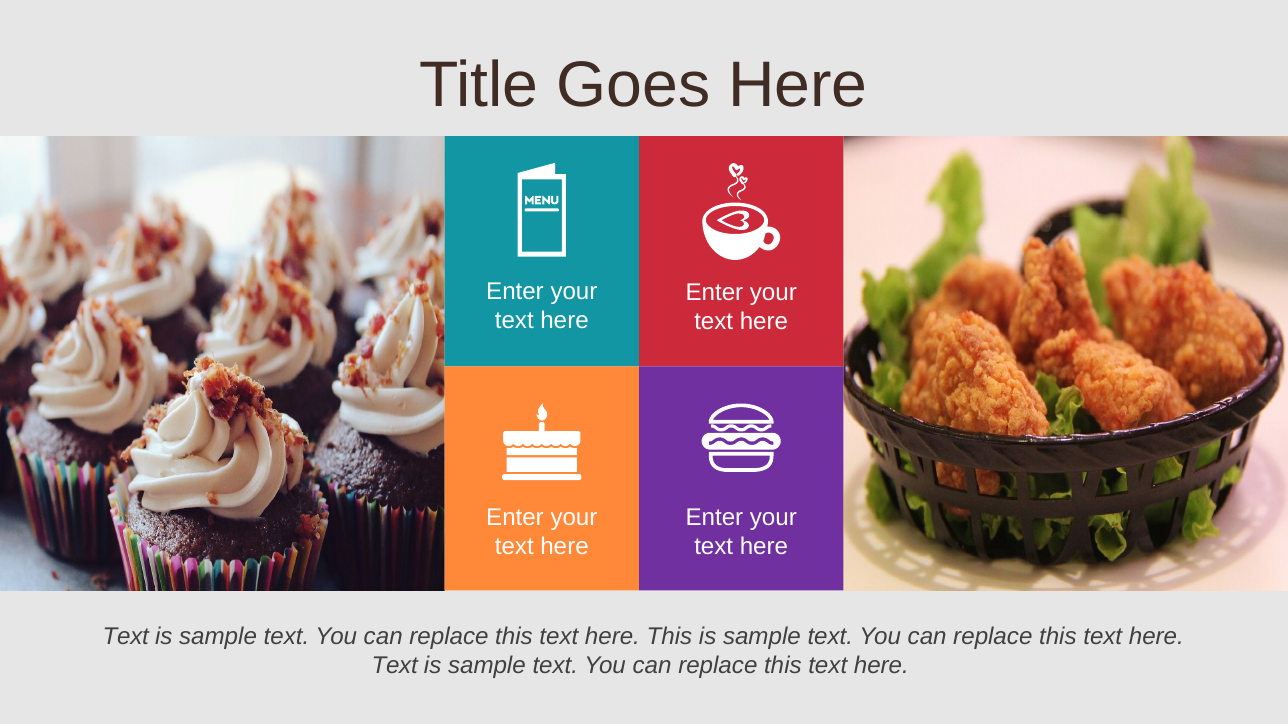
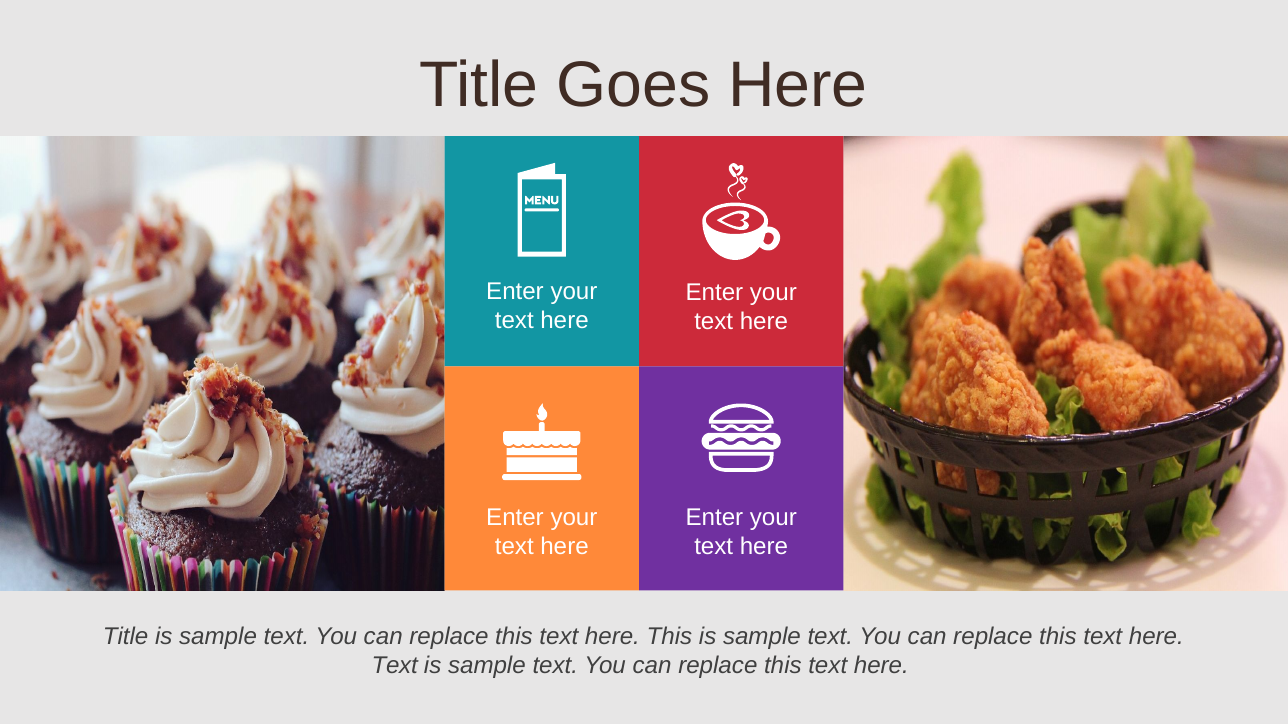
Text: Text -> Title (126, 637)
